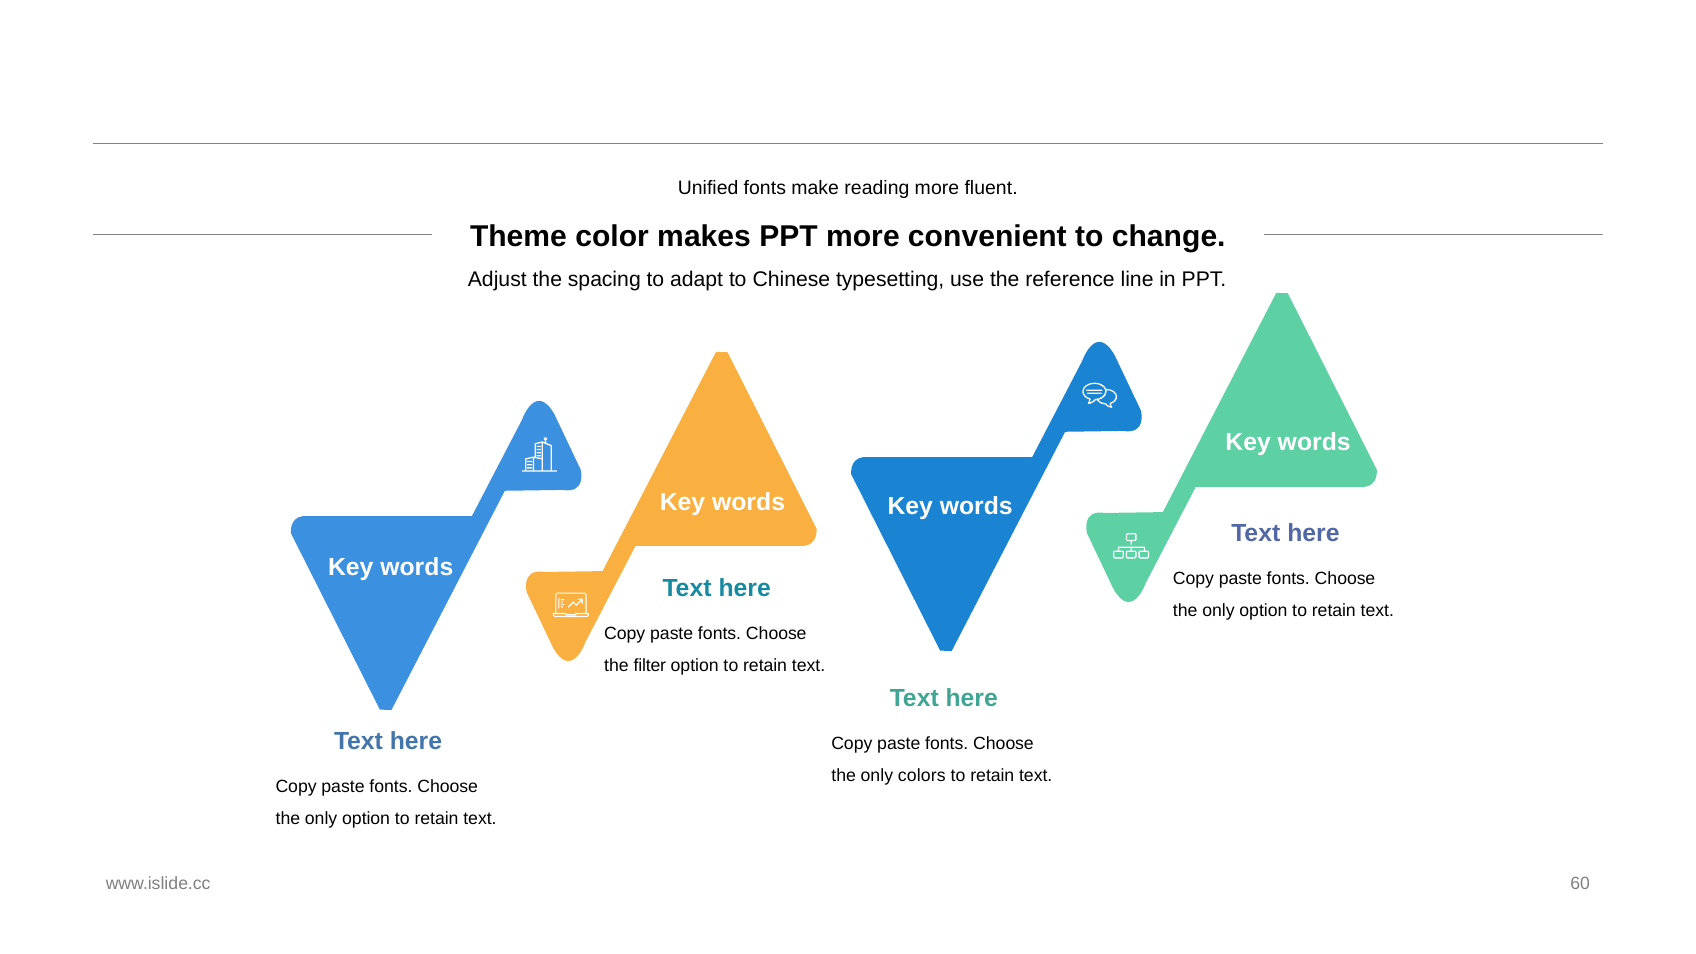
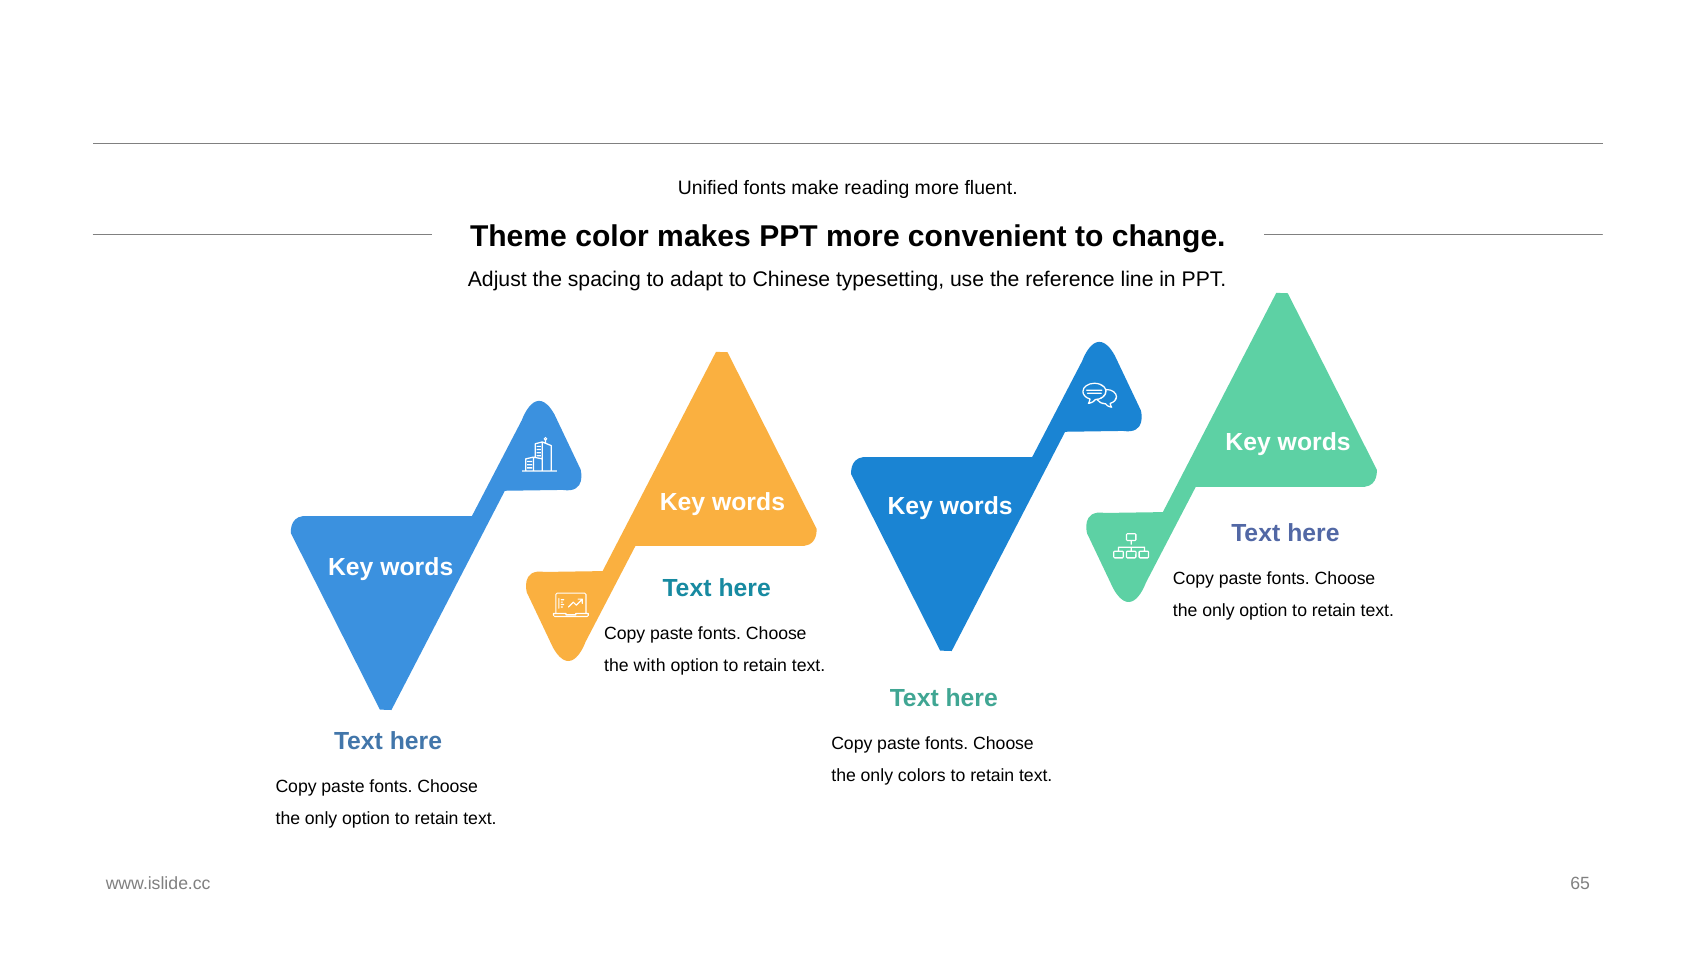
filter: filter -> with (650, 665)
60: 60 -> 65 (1580, 884)
